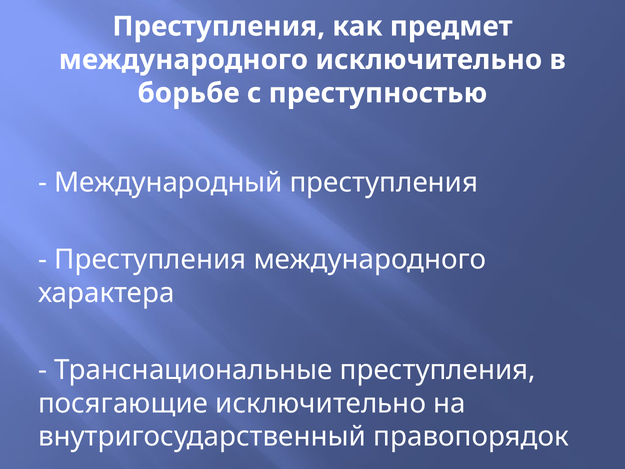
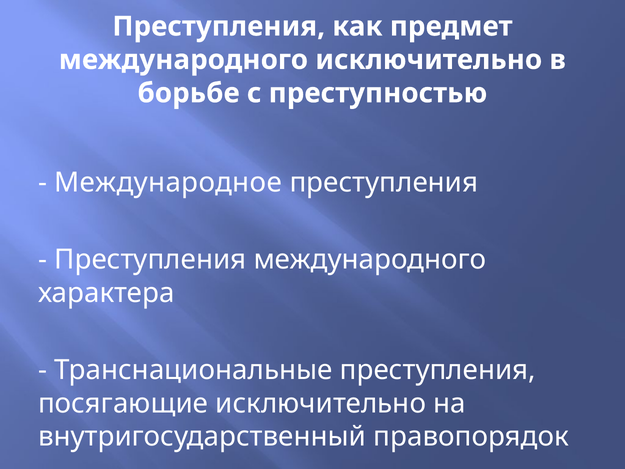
Международный: Международный -> Международное (168, 182)
